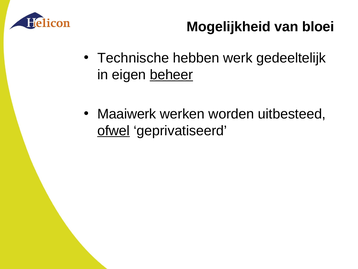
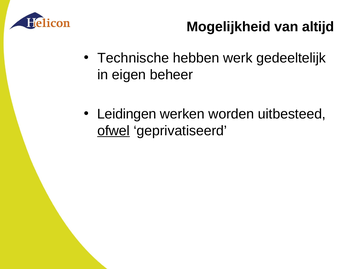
bloei: bloei -> altijd (318, 27)
beheer underline: present -> none (171, 75)
Maaiwerk: Maaiwerk -> Leidingen (127, 114)
